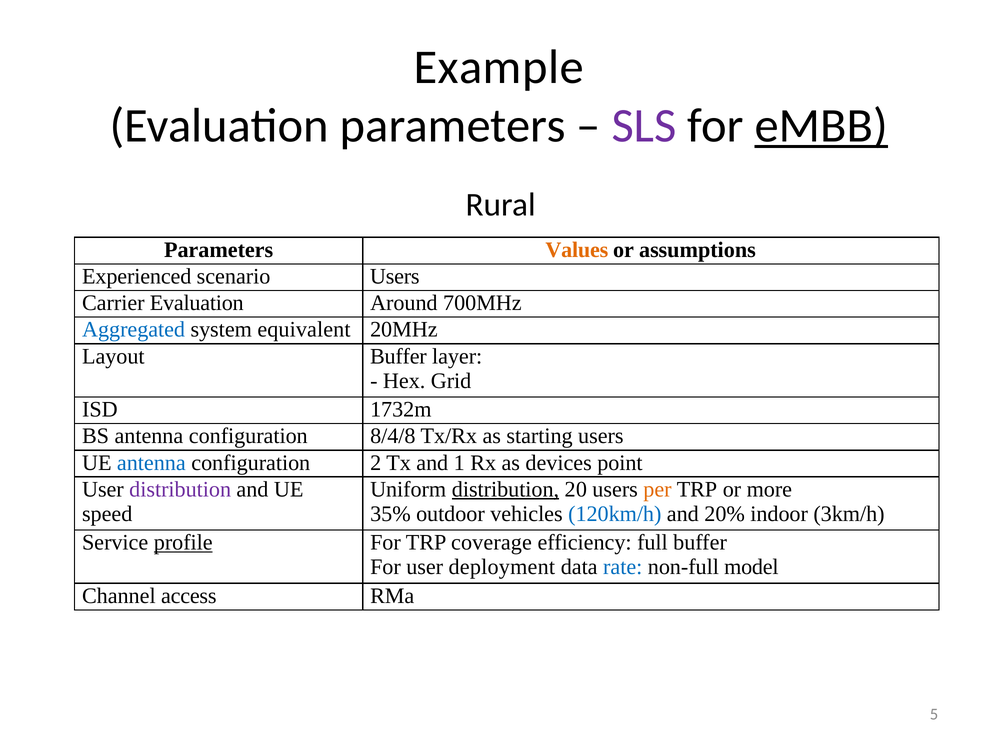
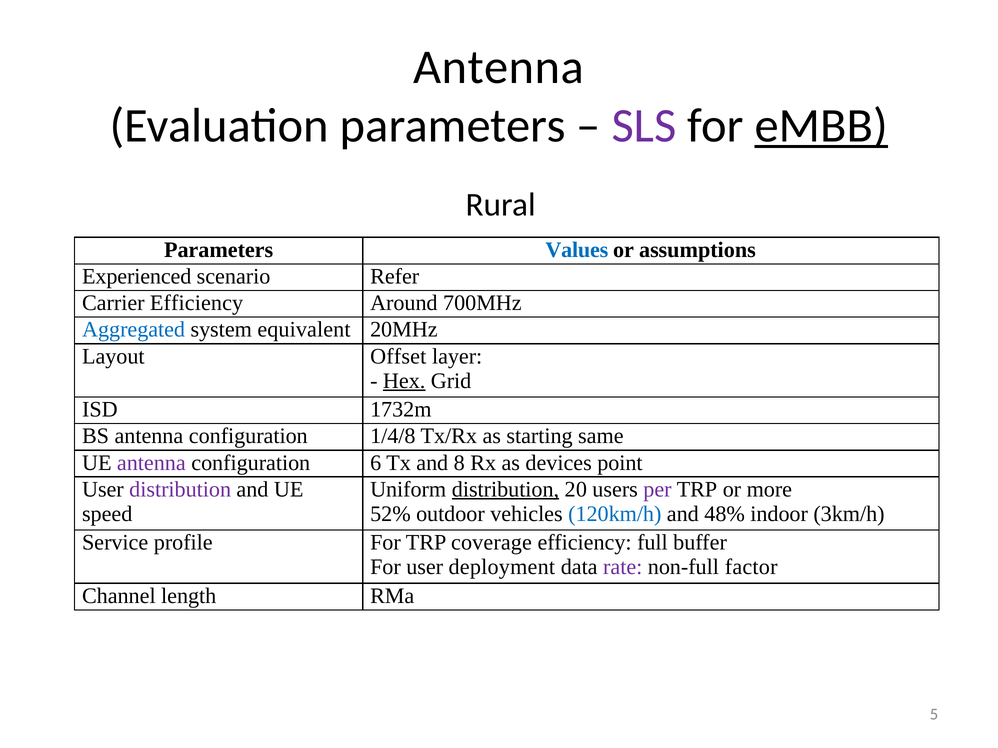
Example: Example -> Antenna (499, 67)
Values colour: orange -> blue (577, 250)
scenario Users: Users -> Refer (395, 277)
Carrier Evaluation: Evaluation -> Efficiency (197, 303)
Layout Buffer: Buffer -> Offset (398, 356)
Hex underline: none -> present (404, 381)
8/4/8: 8/4/8 -> 1/4/8 (393, 436)
starting users: users -> same (601, 436)
antenna colour: blue -> purple (151, 463)
2: 2 -> 6 (376, 463)
1: 1 -> 8 (459, 463)
per colour: orange -> purple (657, 490)
35%: 35% -> 52% (390, 514)
20%: 20% -> 48% (725, 514)
profile underline: present -> none (183, 543)
rate colour: blue -> purple (623, 568)
model: model -> factor (751, 568)
access: access -> length (189, 596)
